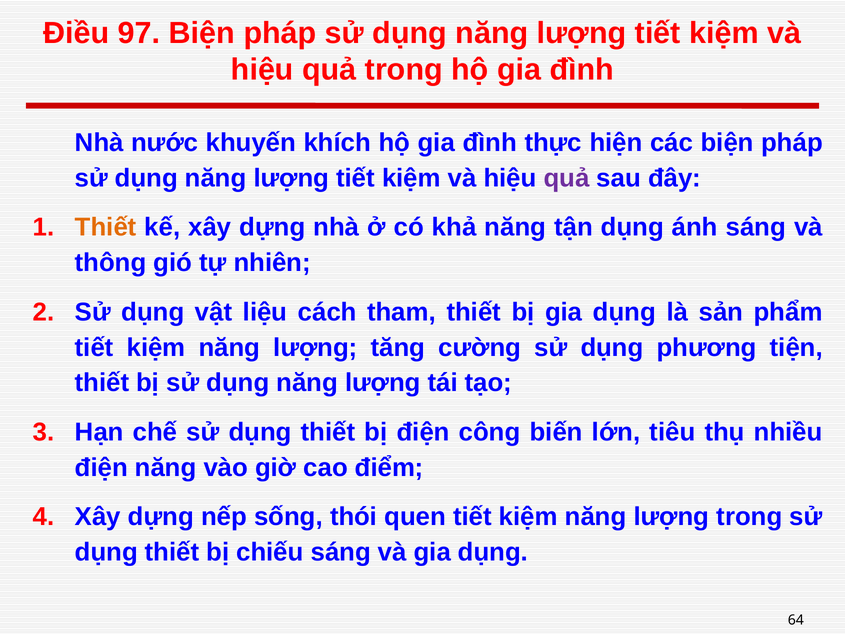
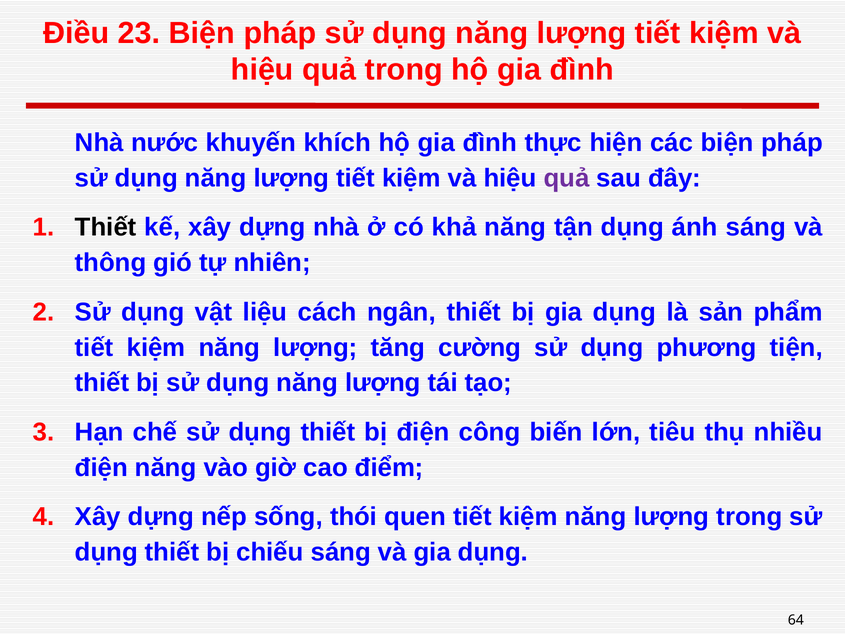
97: 97 -> 23 (139, 33)
Thiết colour: orange -> black (106, 227)
tham: tham -> ngân (402, 312)
